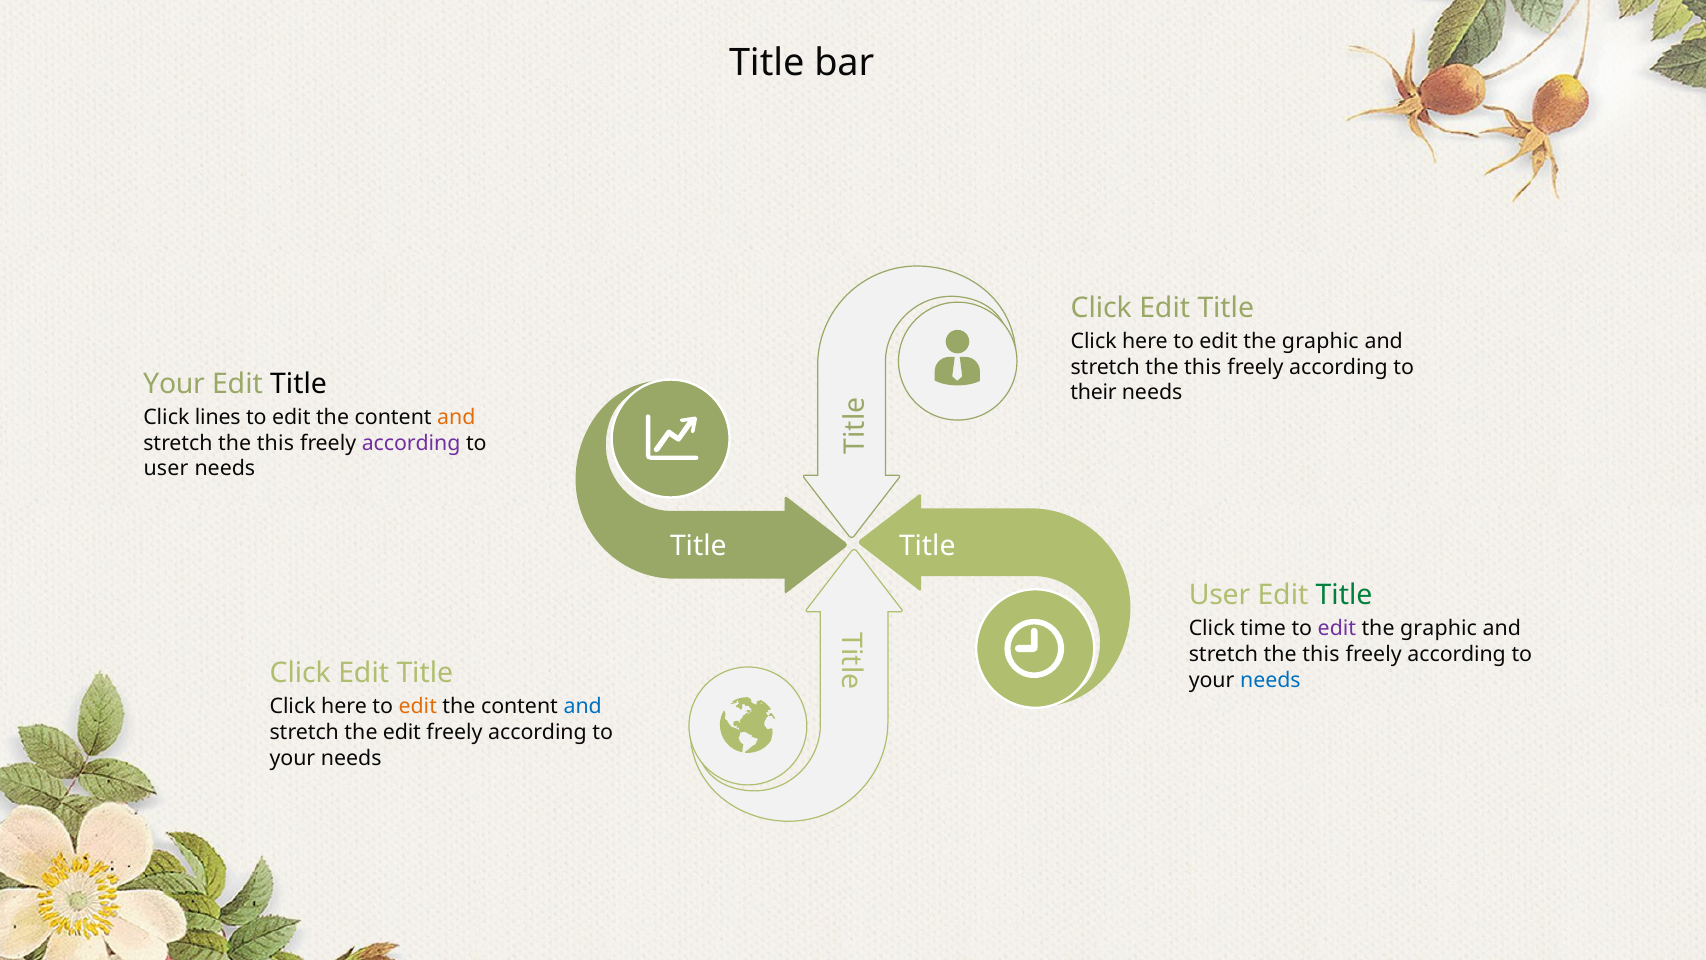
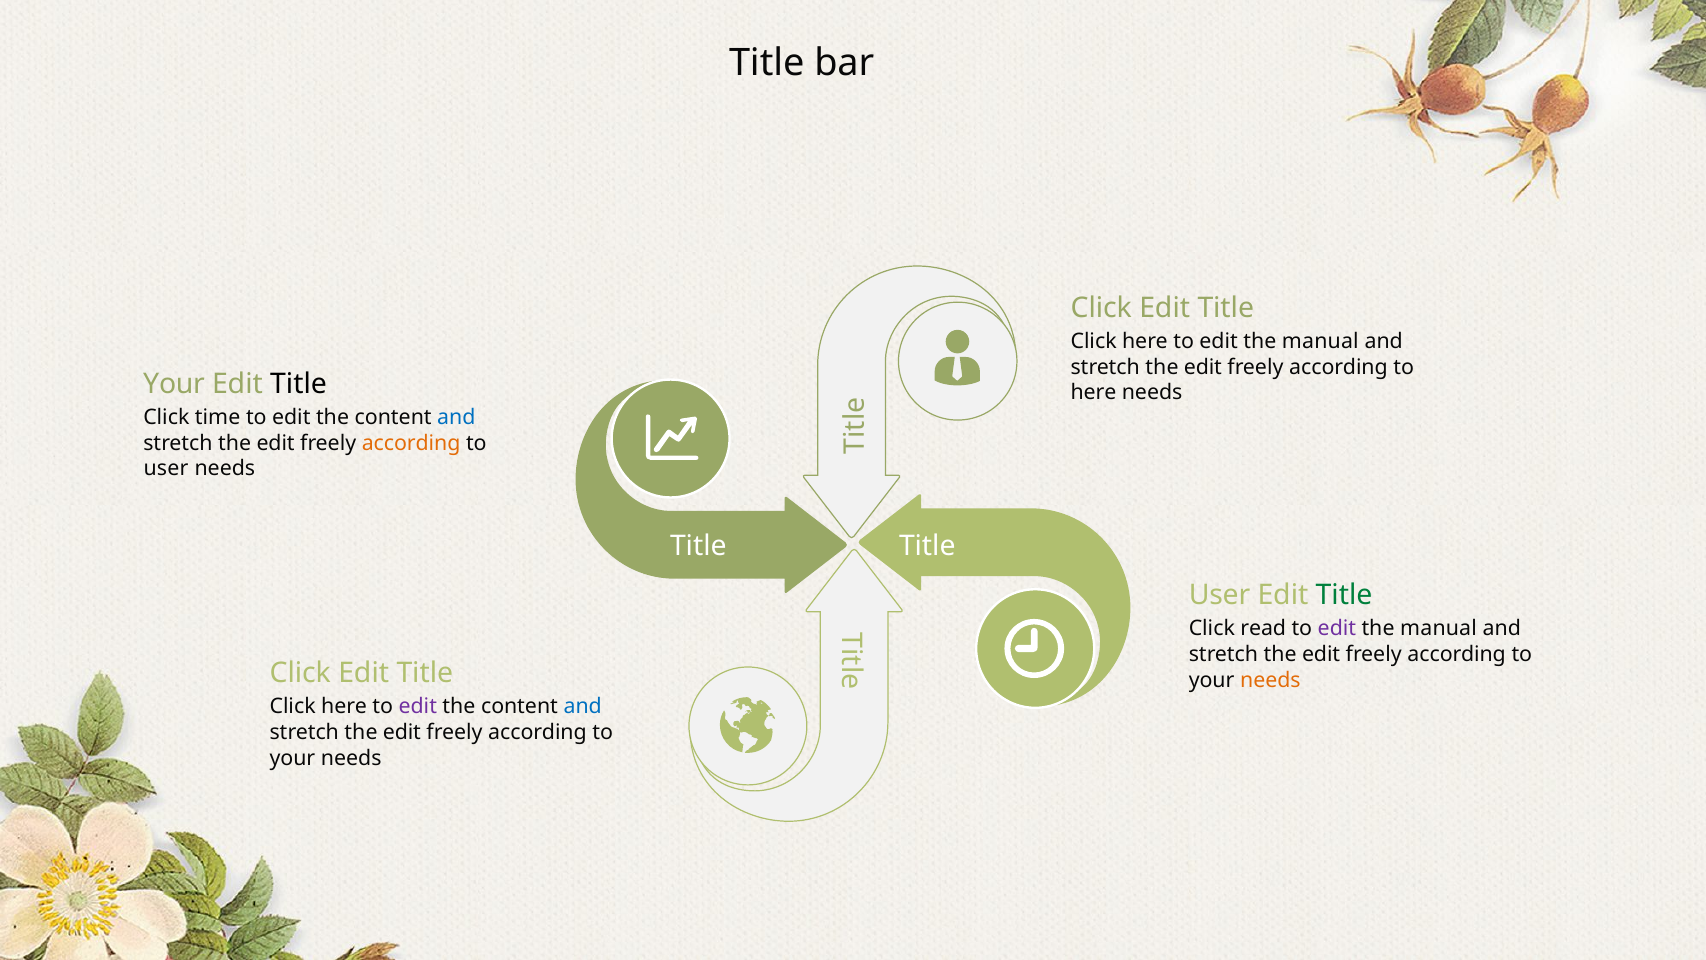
graphic: graphic -> manual (1320, 341)
this: this -> edit (1203, 367)
their: their -> here (1093, 393)
lines: lines -> time (218, 417)
and colour: orange -> blue (456, 417)
this: this -> edit (276, 443)
according colour: purple -> orange (411, 443)
time: time -> read (1263, 629)
graphic: graphic -> manual (1439, 629)
this: this -> edit (1321, 654)
needs colour: blue -> orange (1270, 680)
edit colour: orange -> purple (418, 707)
